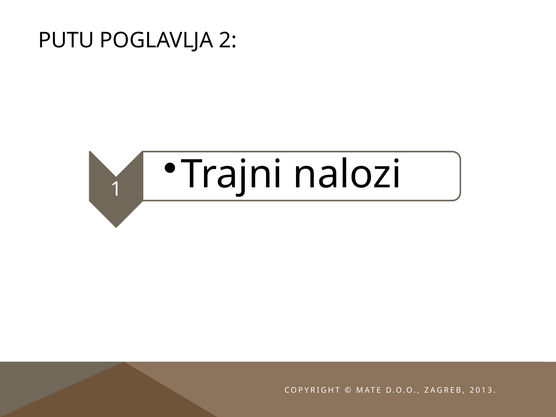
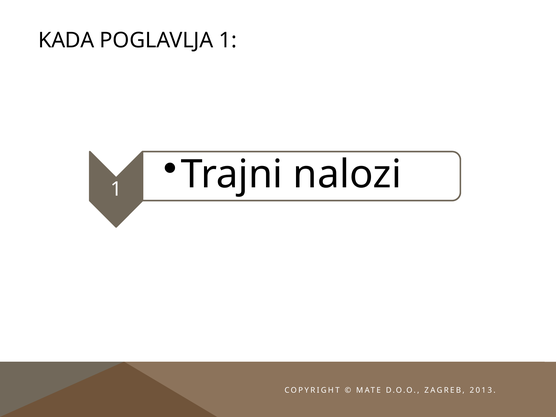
PUTU: PUTU -> KADA (66, 40)
POGLAVLJA 2: 2 -> 1 (228, 40)
